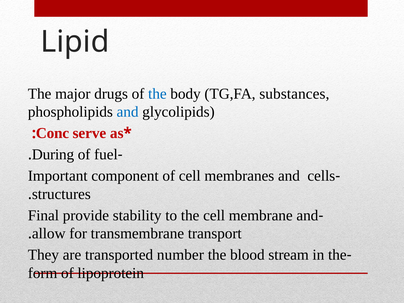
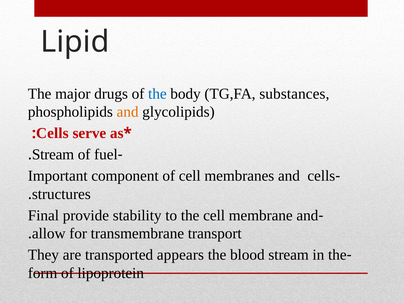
and colour: blue -> orange (128, 112)
Conc: Conc -> Cells (52, 133)
During: During -> Stream (53, 155)
number: number -> appears (180, 255)
